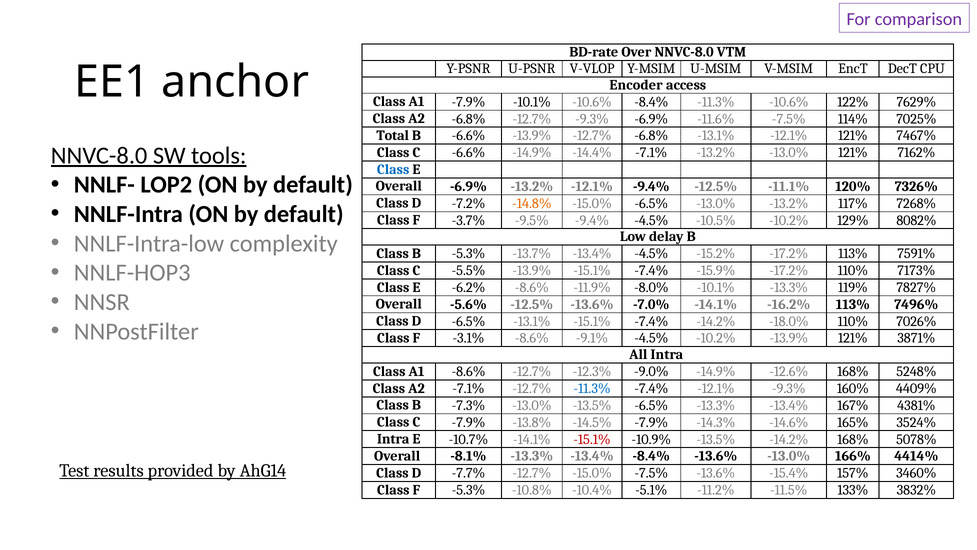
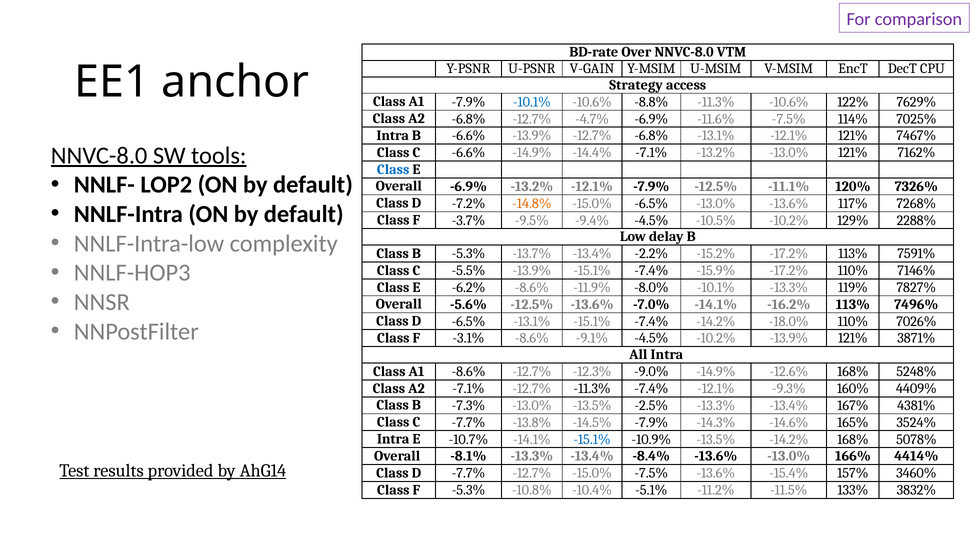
V-VLOP: V-VLOP -> V-GAIN (592, 69)
Encoder: Encoder -> Strategy (636, 85)
-10.1% colour: black -> blue (532, 102)
-10.6% -8.4%: -8.4% -> -8.8% (651, 102)
-12.7% -9.3%: -9.3% -> -4.7% (592, 119)
Total: Total -> Intra (393, 135)
-12.1% -9.4%: -9.4% -> -7.9% (651, 186)
-13.0% -13.2%: -13.2% -> -13.6% (789, 203)
8082%: 8082% -> 2288% (916, 220)
-13.4% -4.5%: -4.5% -> -2.2% (651, 253)
7173%: 7173% -> 7146% (916, 270)
-11.3% colour: blue -> black (592, 388)
-13.5% -6.5%: -6.5% -> -2.5% (651, 405)
C -7.9%: -7.9% -> -7.7% (468, 422)
-15.1% colour: red -> blue (592, 439)
